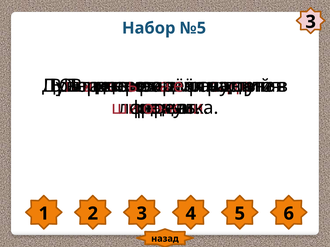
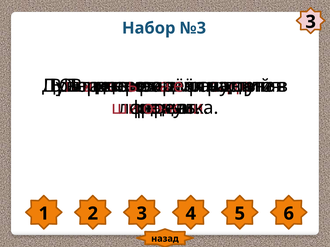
№5: №5 -> №3 (193, 28)
